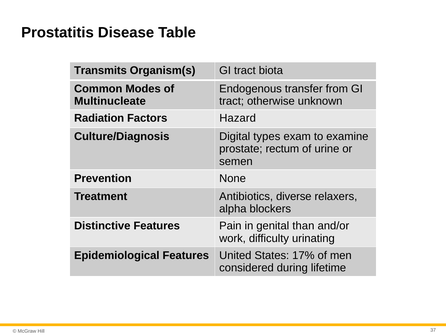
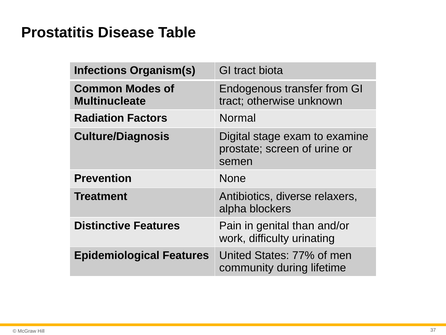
Transmits: Transmits -> Infections (100, 71)
Hazard: Hazard -> Normal (238, 118)
types: types -> stage (267, 136)
rectum: rectum -> screen (282, 149)
17%: 17% -> 77% (303, 255)
considered: considered -> community (246, 268)
